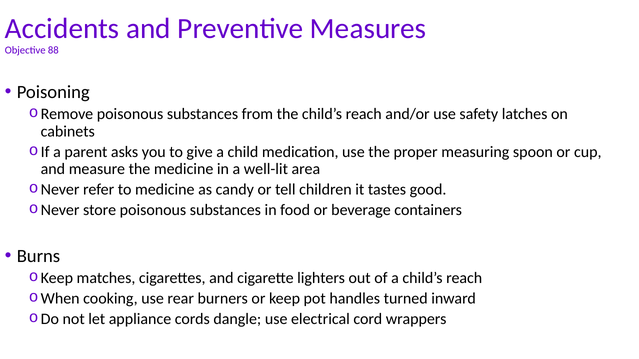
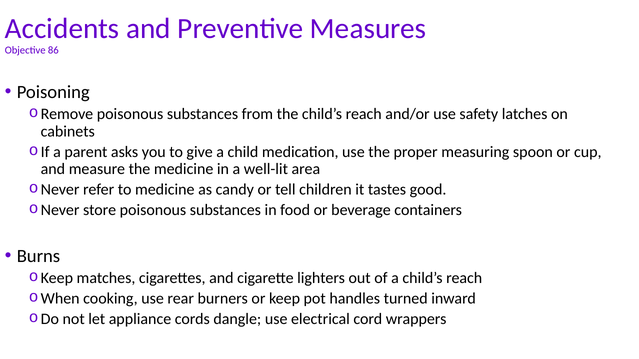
88: 88 -> 86 (53, 50)
